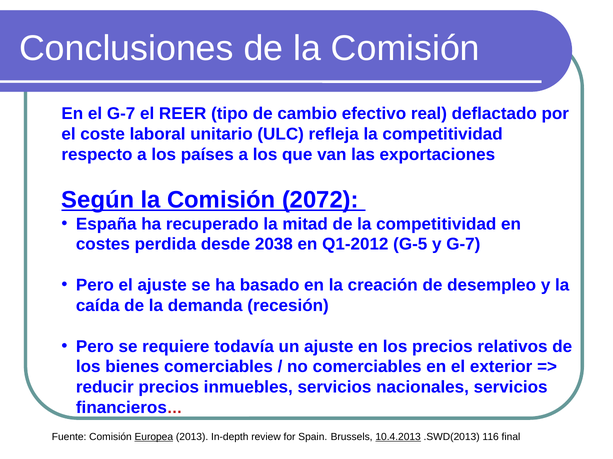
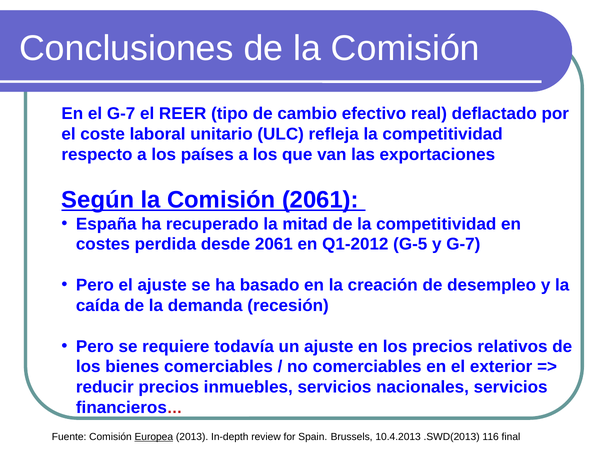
Comisión 2072: 2072 -> 2061 (320, 200)
desde 2038: 2038 -> 2061 (274, 245)
10.4.2013 underline: present -> none (398, 438)
